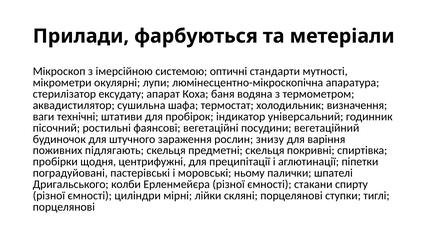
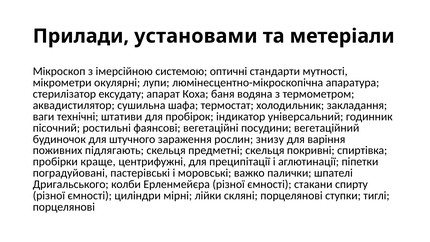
фарбуються: фарбуються -> установами (196, 36)
визначення: визначення -> закладання (357, 105)
щодня: щодня -> краще (98, 162)
ньому: ньому -> важко (249, 173)
